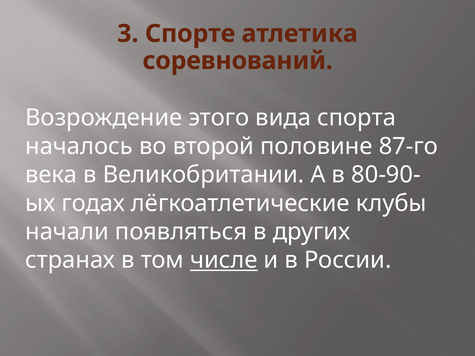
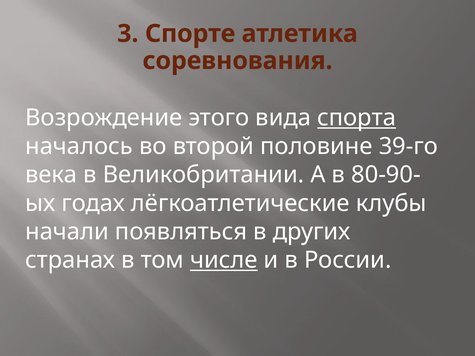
соревнований: соревнований -> соревнования (238, 61)
спорта underline: none -> present (357, 118)
87-го: 87-го -> 39-го (408, 146)
